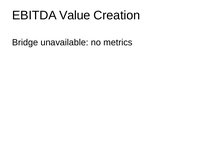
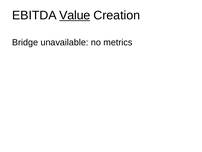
Value underline: none -> present (75, 15)
